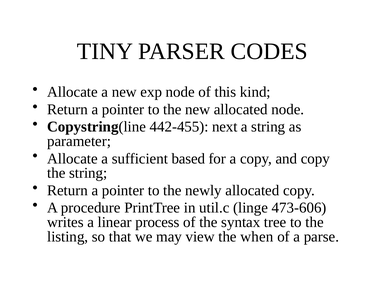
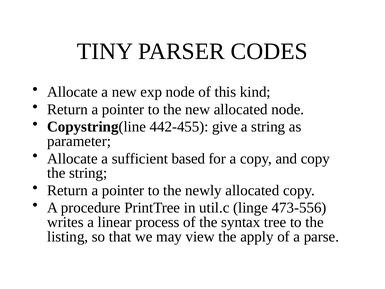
next: next -> give (225, 127)
473-606: 473-606 -> 473-556 (299, 208)
when: when -> apply (257, 236)
